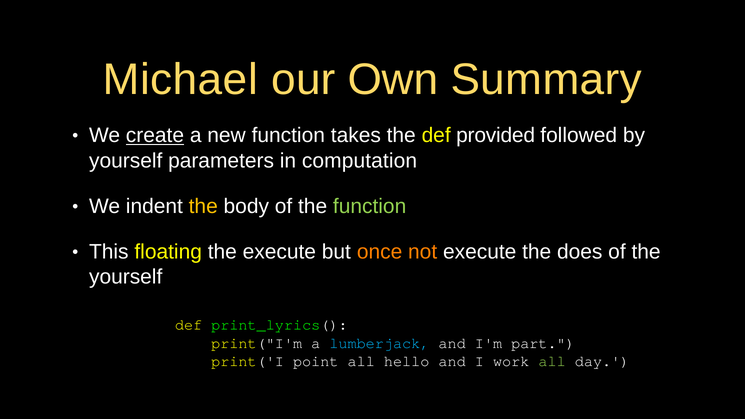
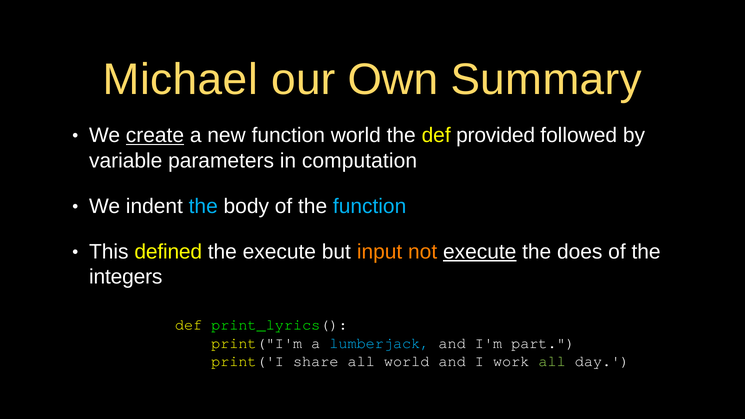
function takes: takes -> world (356, 135)
yourself: yourself -> variable (126, 161)
the colour: yellow -> light blue (203, 206)
function colour: light green -> light blue (370, 206)
floating: floating -> defined (168, 252)
once: once -> input (380, 252)
execute underline: none -> present (480, 252)
yourself: yourself -> integers (126, 277)
point: point -> share (316, 361)
all hello: hello -> world (407, 361)
